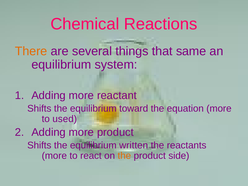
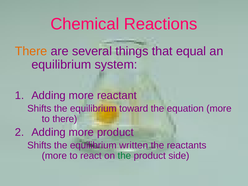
same: same -> equal (191, 51)
to used: used -> there (65, 119)
the colour: orange -> green (124, 156)
